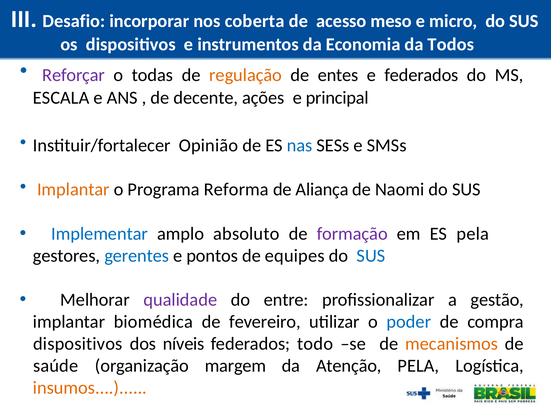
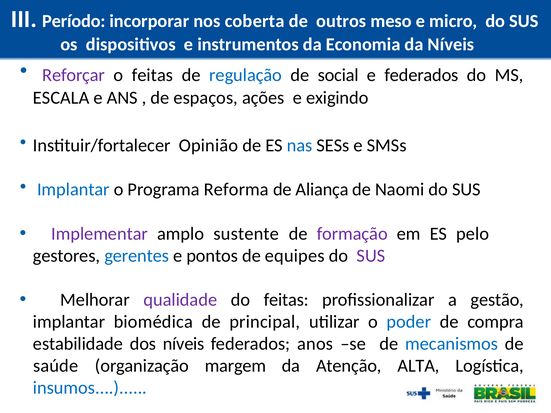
Desafio: Desafio -> Período (74, 21)
acesso: acesso -> outros (341, 21)
da Todos: Todos -> Níveis (451, 44)
o todas: todas -> feitas (152, 75)
regulação colour: orange -> blue (246, 75)
entes: entes -> social (338, 75)
decente: decente -> espaços (206, 98)
principal: principal -> exigindo (337, 98)
Implantar colour: orange -> blue (73, 190)
Implementar colour: blue -> purple (100, 234)
absoluto: absoluto -> sustente (246, 234)
ES pela: pela -> pelo (473, 234)
SUS colour: blue -> purple (371, 256)
do entre: entre -> feitas (286, 300)
fevereiro: fevereiro -> principal (265, 322)
dispositivos: dispositivos -> estabilidade (78, 344)
todo: todo -> anos (315, 344)
mecanismos colour: orange -> blue (452, 344)
Atenção PELA: PELA -> ALTA (419, 366)
insumos colour: orange -> blue (90, 388)
